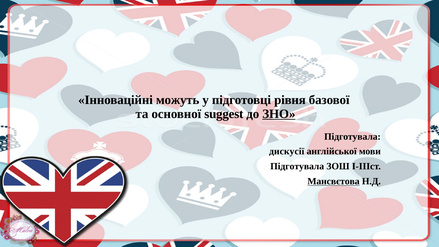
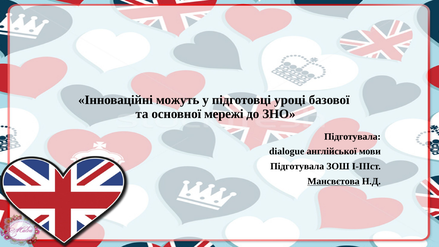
рівня: рівня -> уроці (290, 100)
suggest: suggest -> мережі (224, 114)
ЗНО underline: present -> none (279, 114)
дискусії: дискусії -> dialogue (287, 151)
